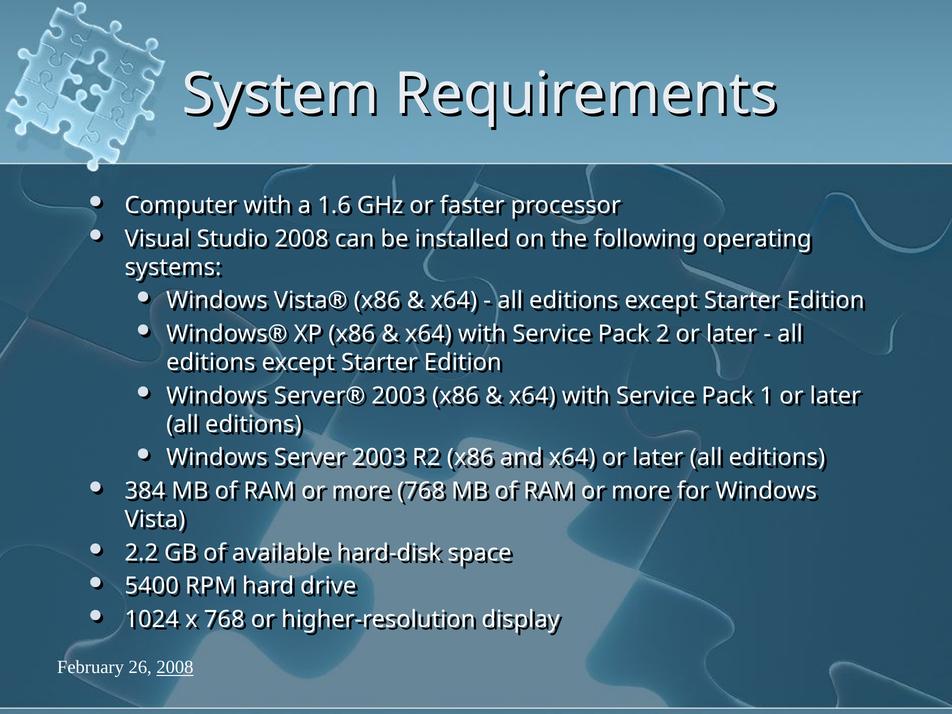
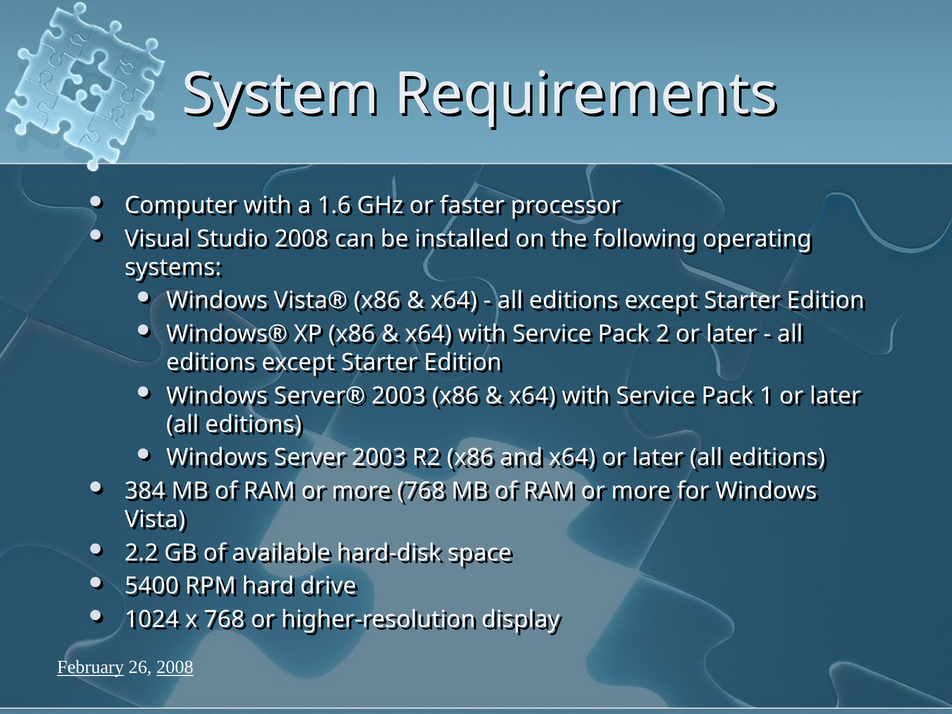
February underline: none -> present (91, 667)
